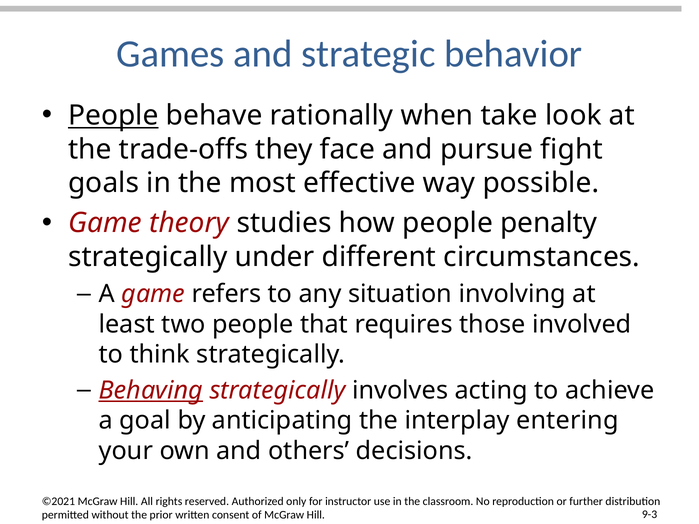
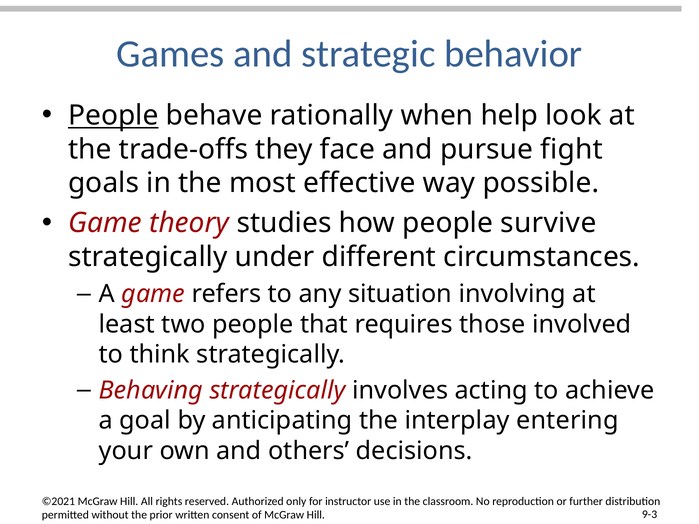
take: take -> help (509, 116)
penalty: penalty -> survive (548, 223)
Behaving underline: present -> none (151, 391)
